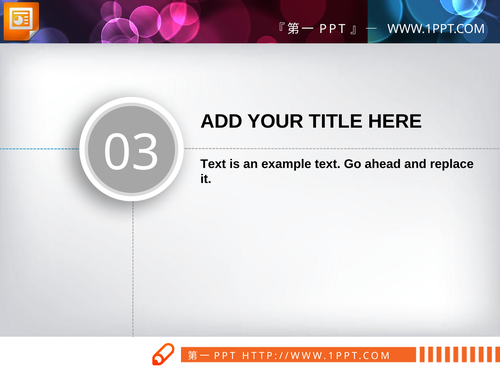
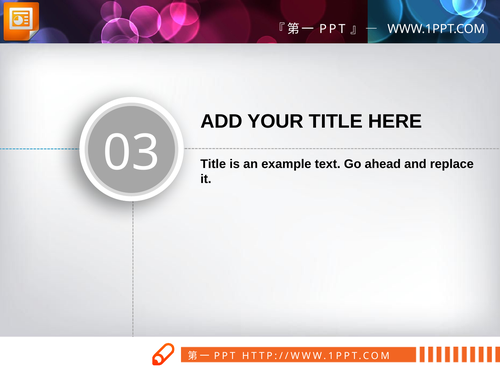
Text: Text -> Title (213, 164)
